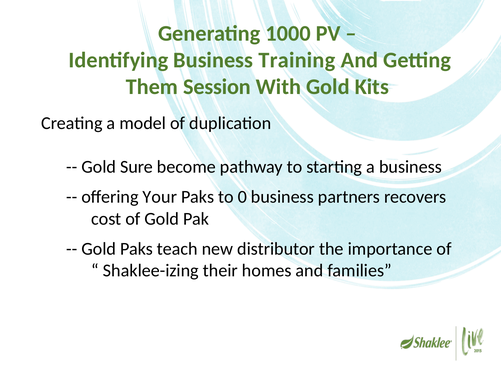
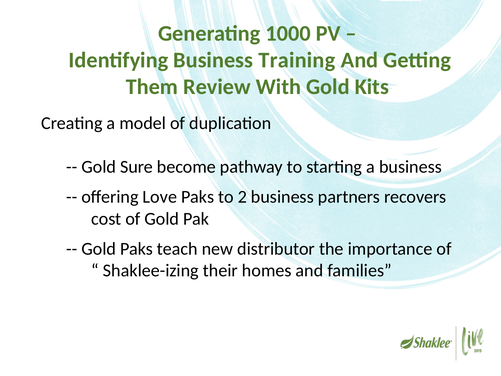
Session: Session -> Review (217, 87)
Your: Your -> Love (160, 197)
0: 0 -> 2 (242, 197)
